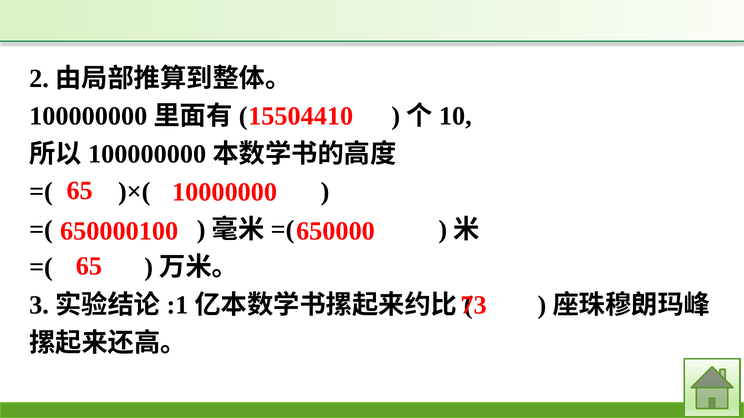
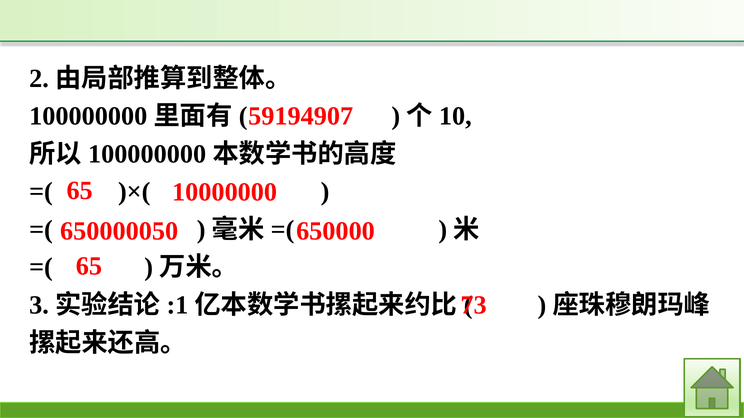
15504410: 15504410 -> 59194907 (301, 116)
650000100: 650000100 -> 650000050 (119, 231)
